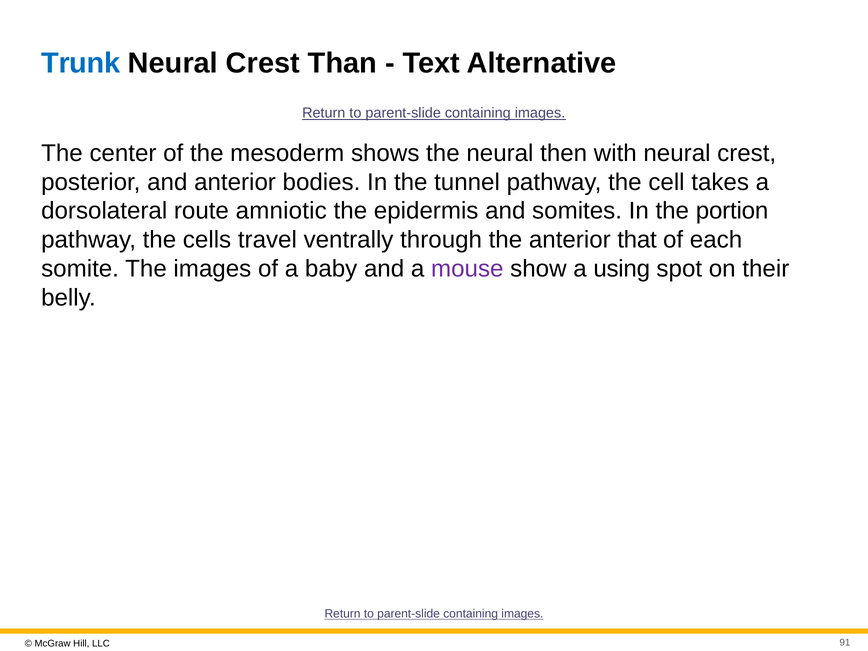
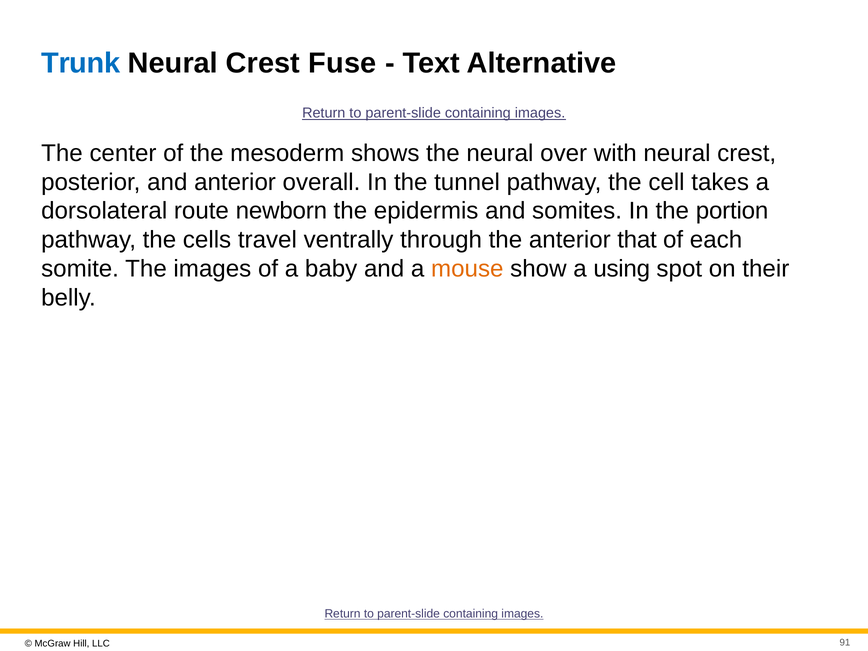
Than: Than -> Fuse (342, 63)
then: then -> over (564, 153)
bodies: bodies -> overall (321, 182)
amniotic: amniotic -> newborn (281, 211)
mouse colour: purple -> orange (467, 269)
